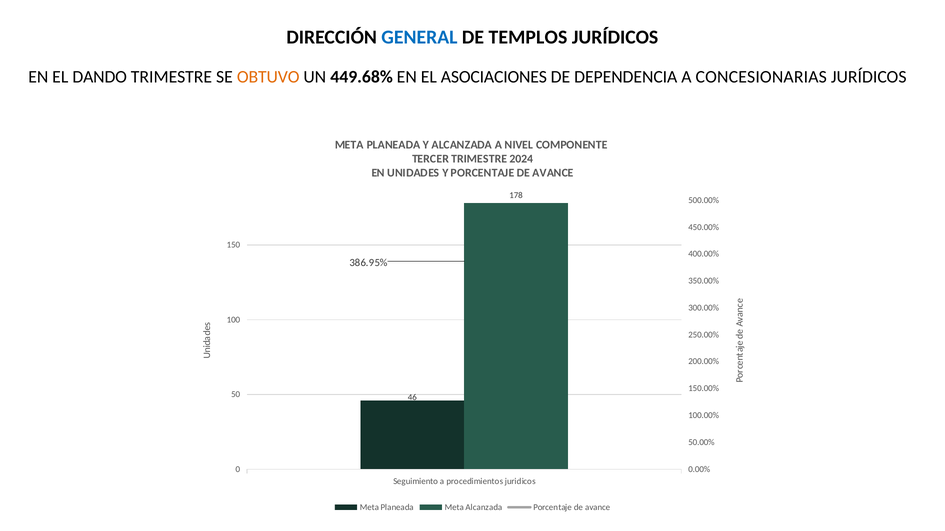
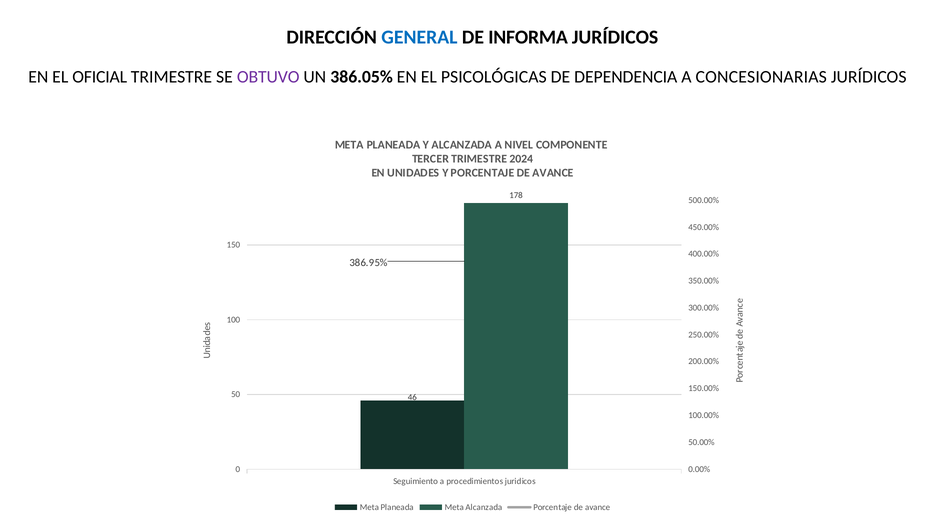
TEMPLOS: TEMPLOS -> INFORMA (528, 37)
DANDO: DANDO -> OFICIAL (100, 77)
OBTUVO colour: orange -> purple (268, 77)
449.68%: 449.68% -> 386.05% (362, 77)
ASOCIACIONES: ASOCIACIONES -> PSICOLÓGICAS (494, 77)
